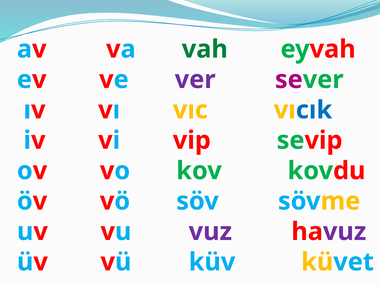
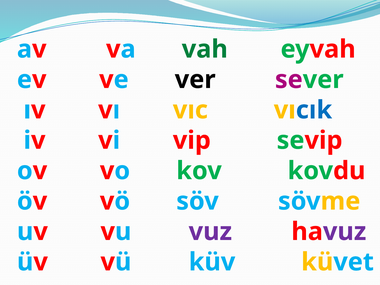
ver colour: purple -> black (195, 80)
